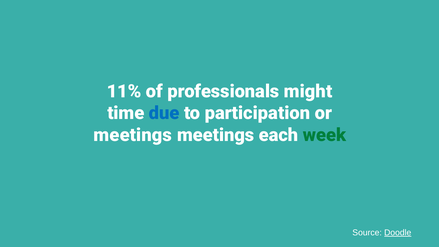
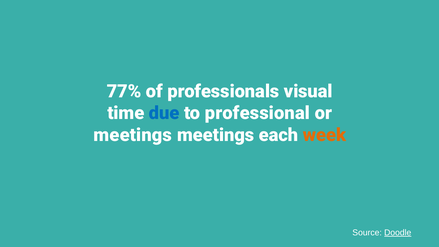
11%: 11% -> 77% (124, 91)
might: might -> visual (308, 91)
participation: participation -> professional (257, 113)
week colour: green -> orange (324, 135)
